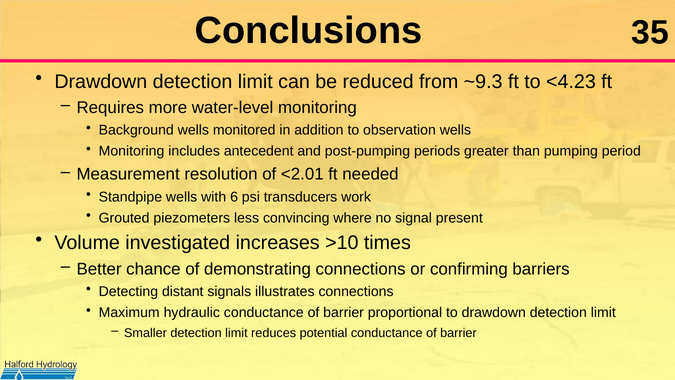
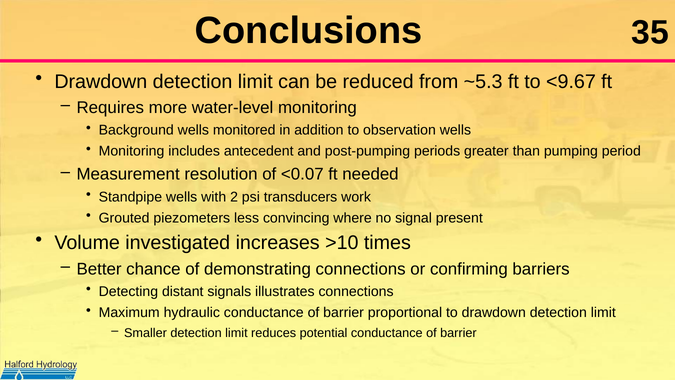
~9.3: ~9.3 -> ~5.3 (483, 82)
<4.23: <4.23 -> <9.67 (571, 82)
<2.01: <2.01 -> <0.07 (302, 174)
6: 6 -> 2 (234, 197)
